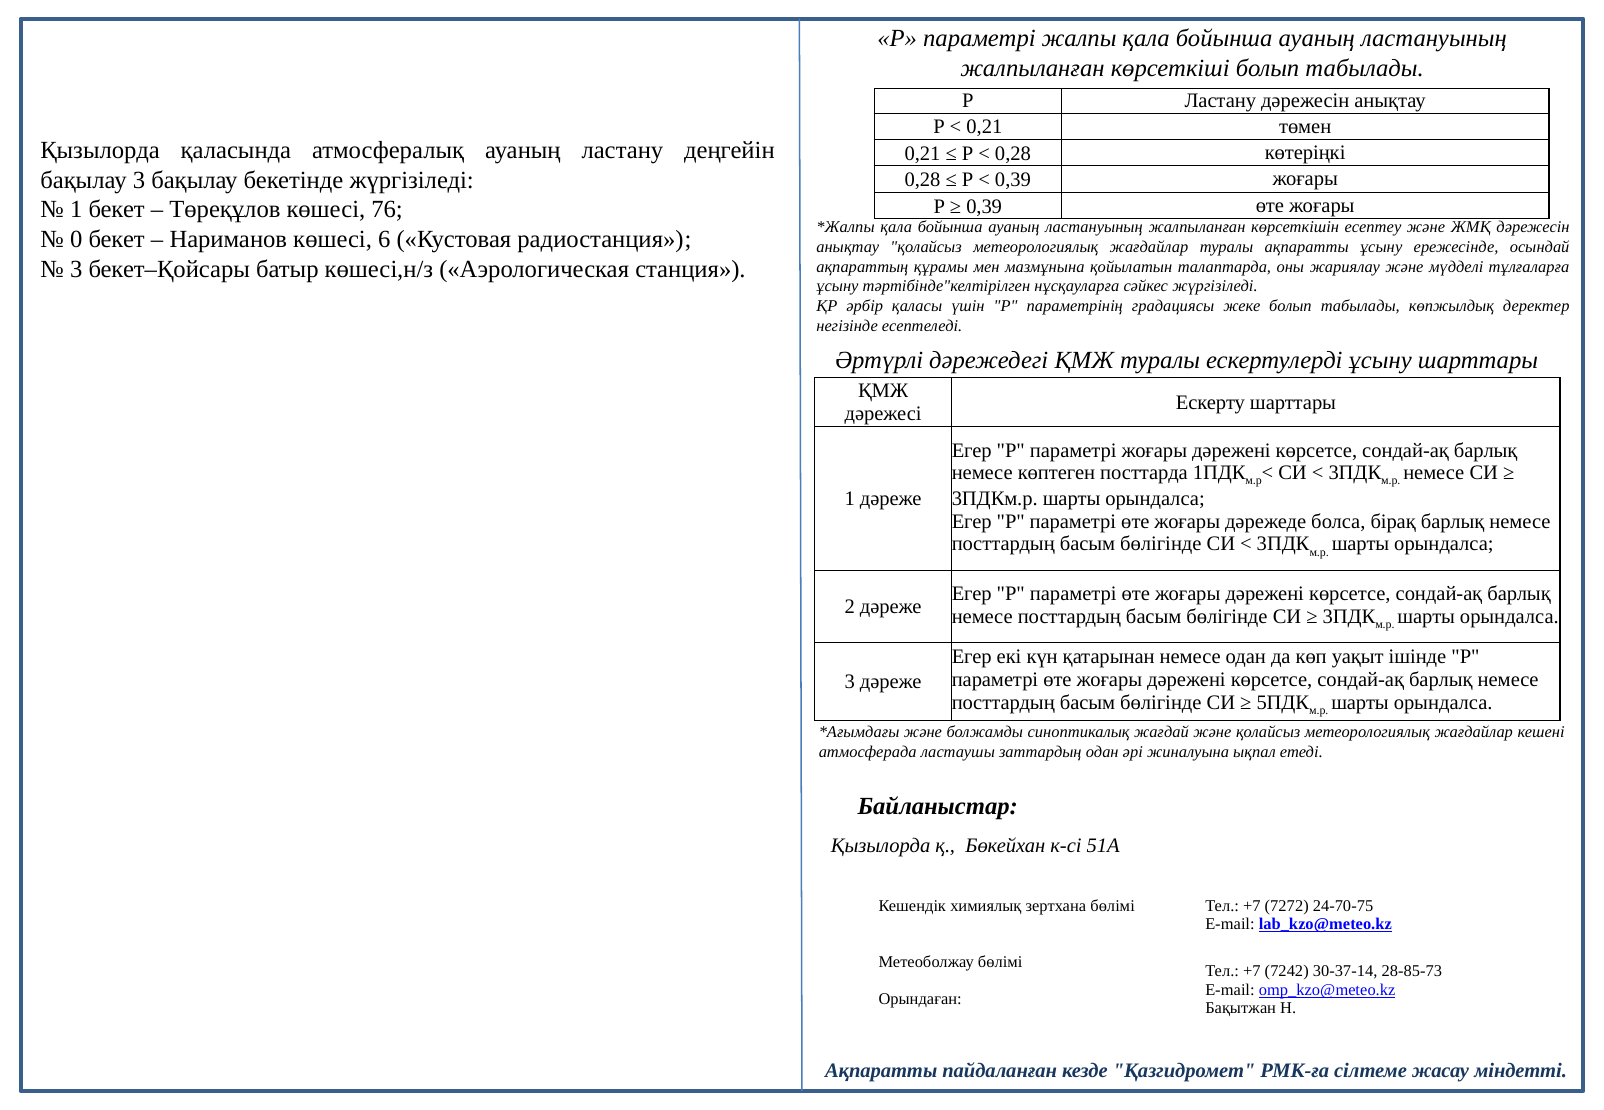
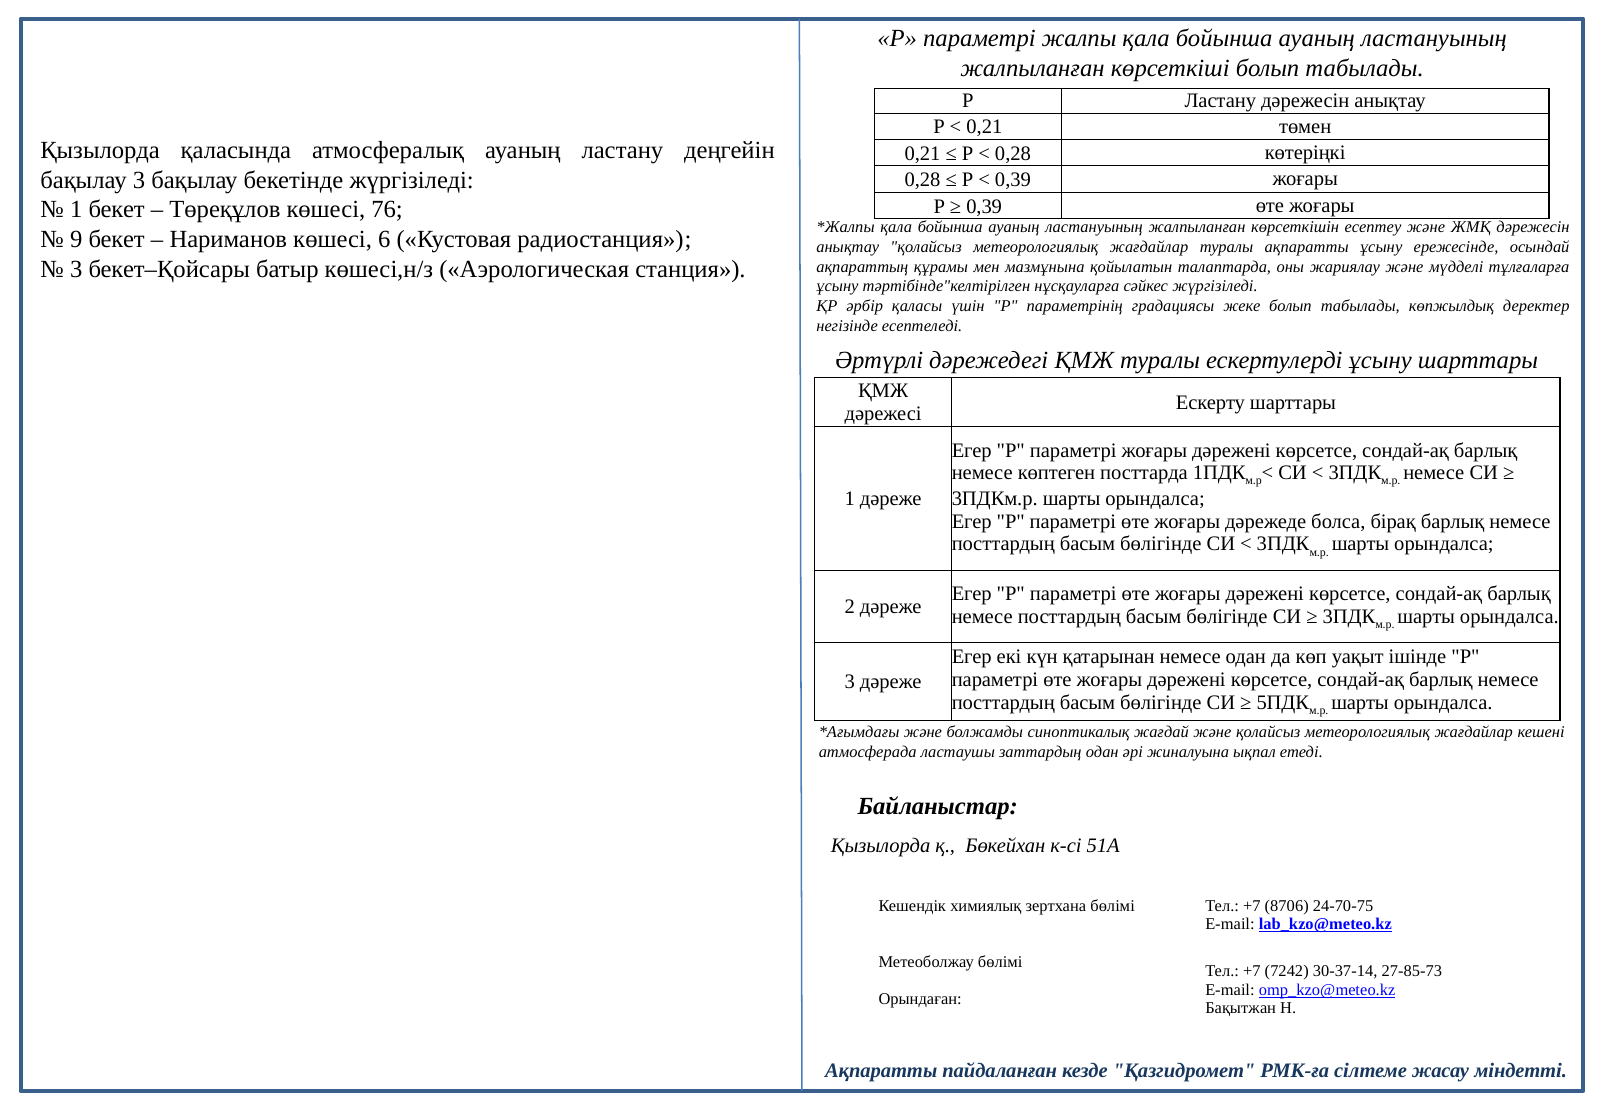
0: 0 -> 9 (76, 239)
7272: 7272 -> 8706 (1287, 906)
28-85-73: 28-85-73 -> 27-85-73 (1412, 972)
